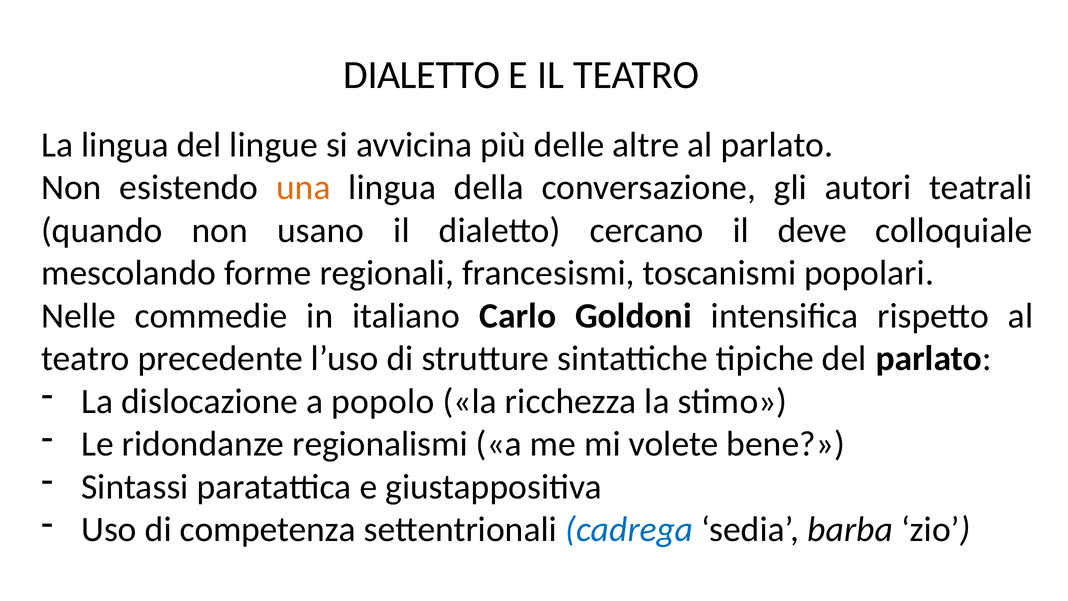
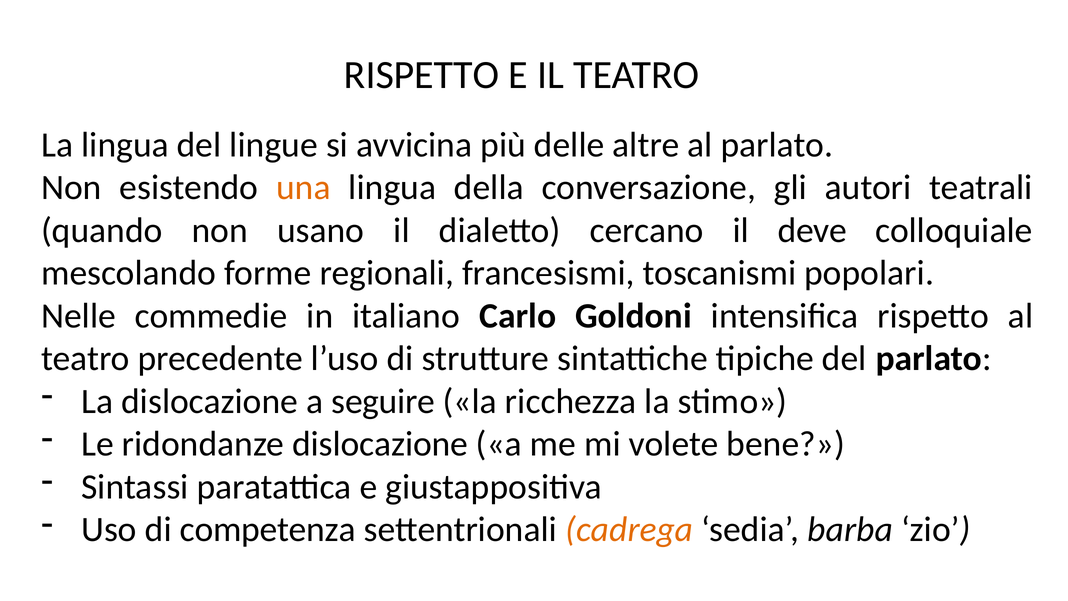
DIALETTO: DIALETTO -> RISPETTO (422, 75)
popolo: popolo -> seguire (383, 401)
ridondanze regionalismi: regionalismi -> dislocazione (380, 444)
cadrega colour: blue -> orange (629, 529)
